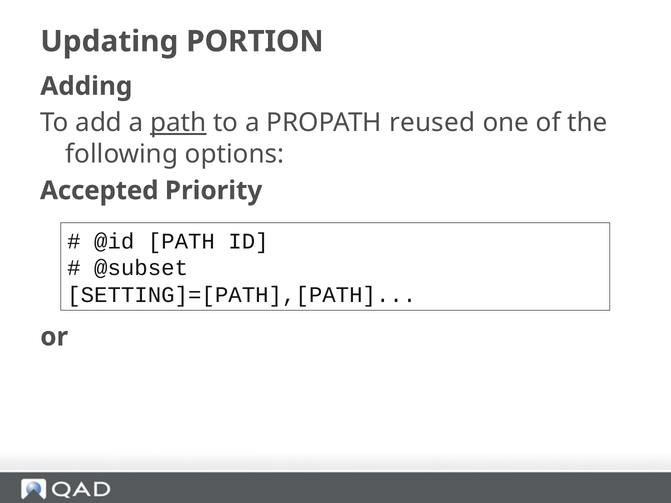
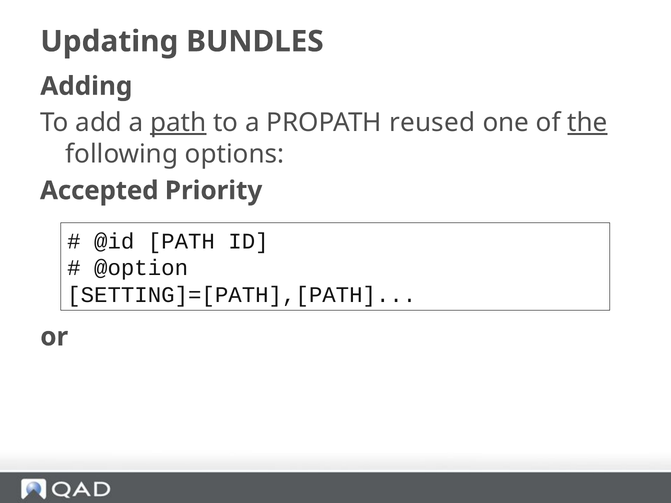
PORTION: PORTION -> BUNDLES (255, 41)
the underline: none -> present (588, 123)
@subset: @subset -> @option (141, 268)
